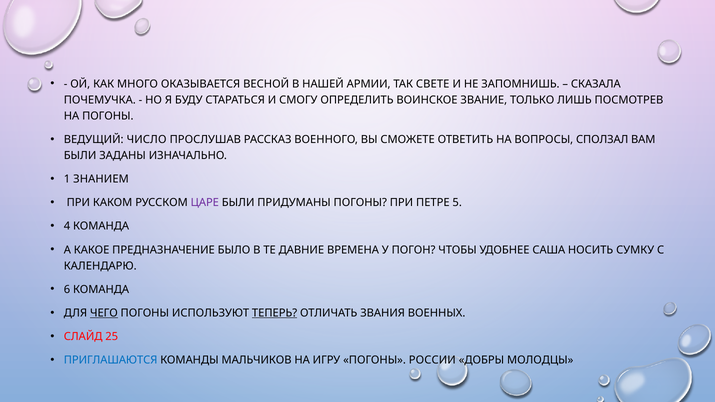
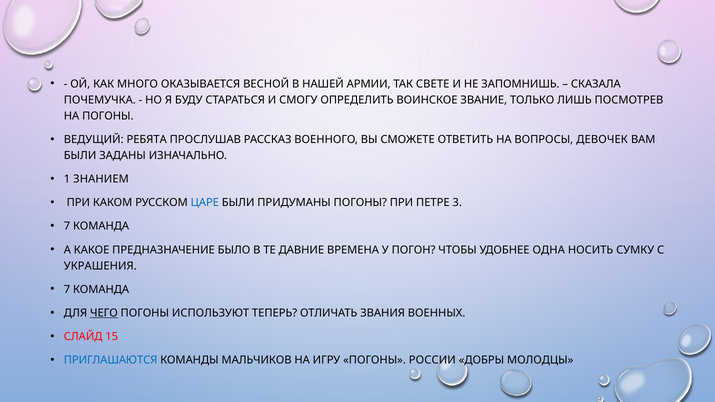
ЧИСЛО: ЧИСЛО -> РЕБЯТА (147, 140)
СПОЛЗАЛ: СПОЛЗАЛ -> ДЕВОЧЕК (602, 140)
ЦАРЕ colour: purple -> blue (205, 203)
5: 5 -> 3 (457, 203)
4: 4 -> 7 (67, 226)
САША: САША -> ОДНА (549, 250)
КАЛЕНДАРЮ: КАЛЕНДАРЮ -> УКРАШЕНИЯ (100, 266)
6: 6 -> 7 (67, 290)
ТЕПЕРЬ underline: present -> none (275, 313)
25: 25 -> 15 (112, 337)
